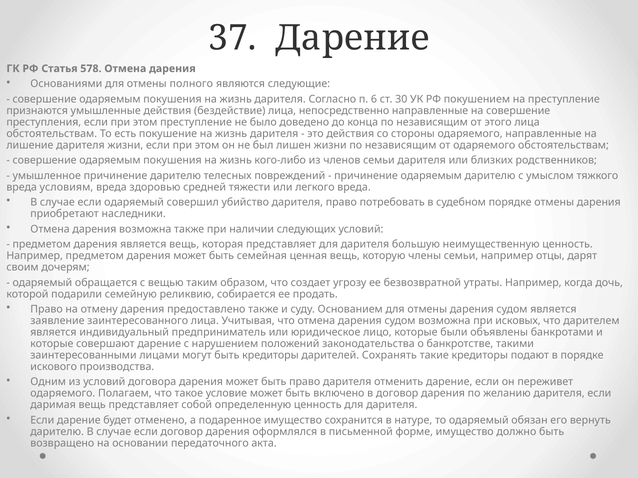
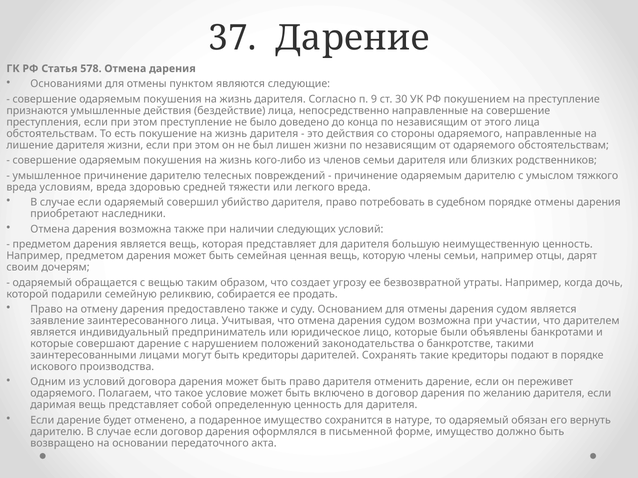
полного: полного -> пунктом (191, 84)
6: 6 -> 9 (374, 99)
исковых: исковых -> участии (518, 321)
